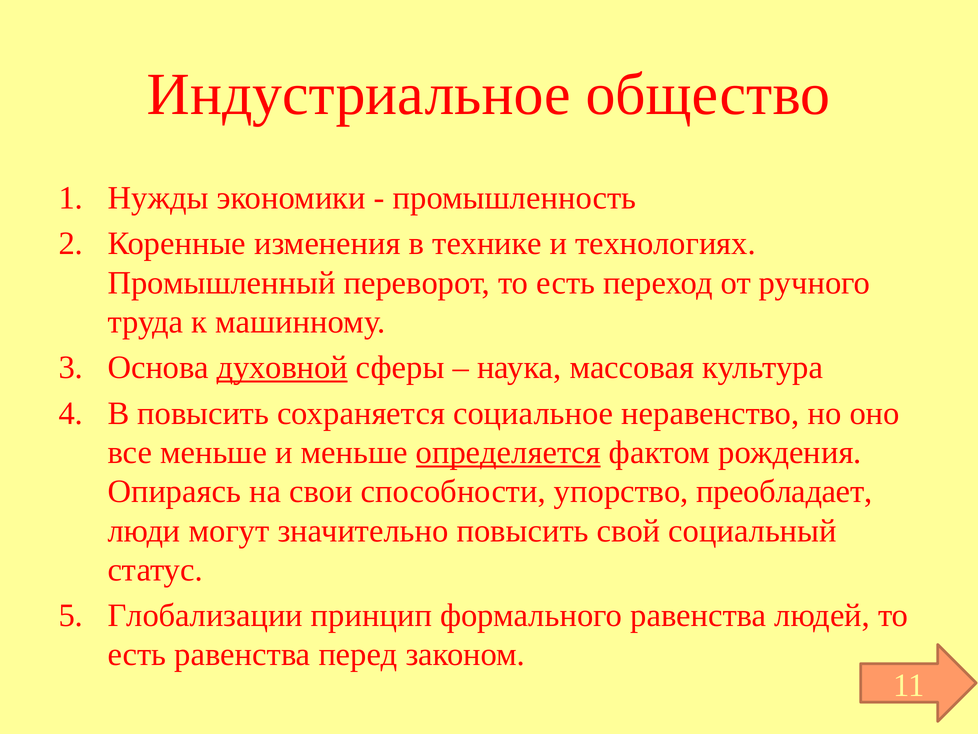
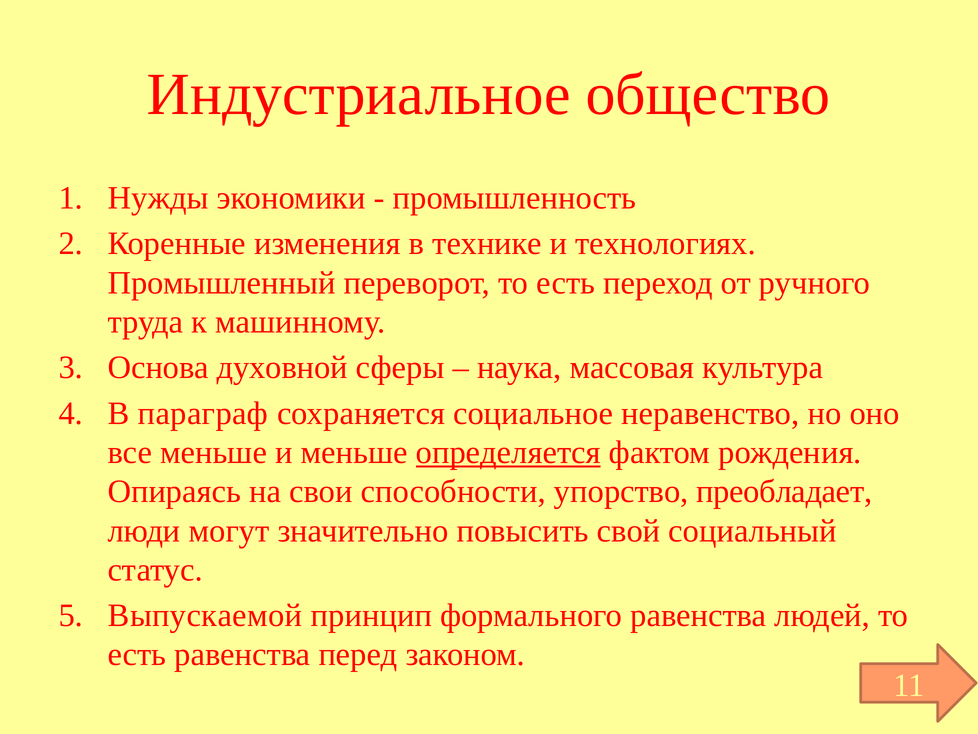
духовной underline: present -> none (282, 367)
В повысить: повысить -> параграф (203, 413)
Глобализации: Глобализации -> Выпускаемой (205, 615)
